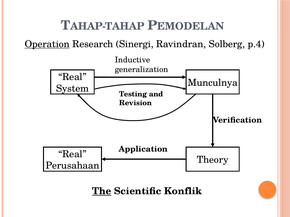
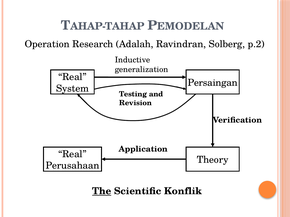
Operation underline: present -> none (47, 44)
Sinergi: Sinergi -> Adalah (135, 44)
p.4: p.4 -> p.2 (256, 44)
Munculnya: Munculnya -> Persaingan (213, 83)
